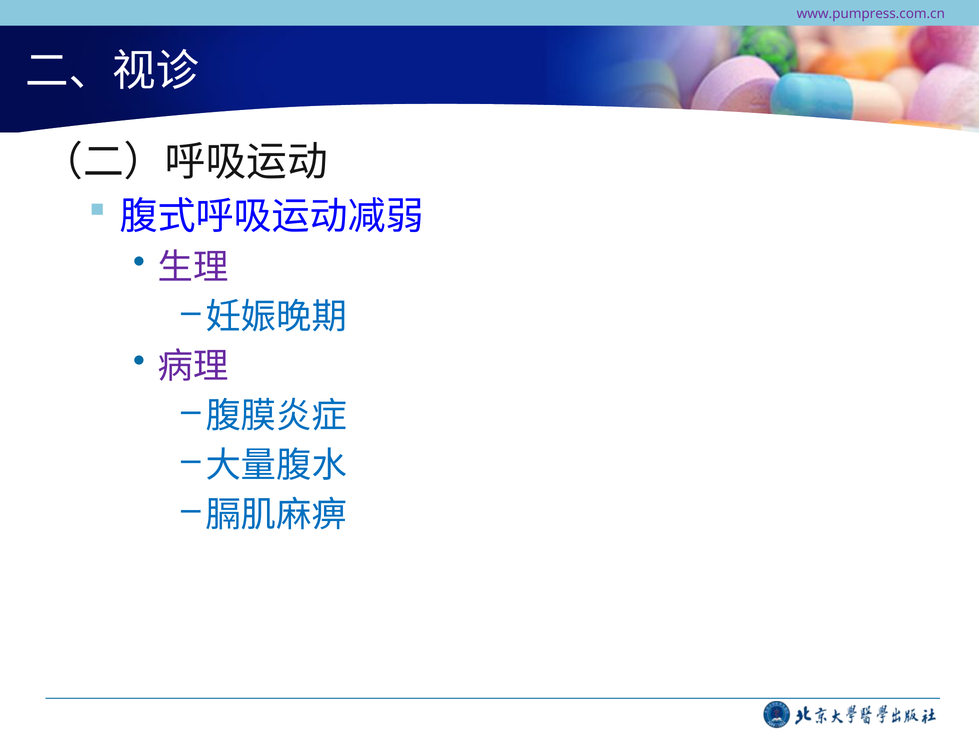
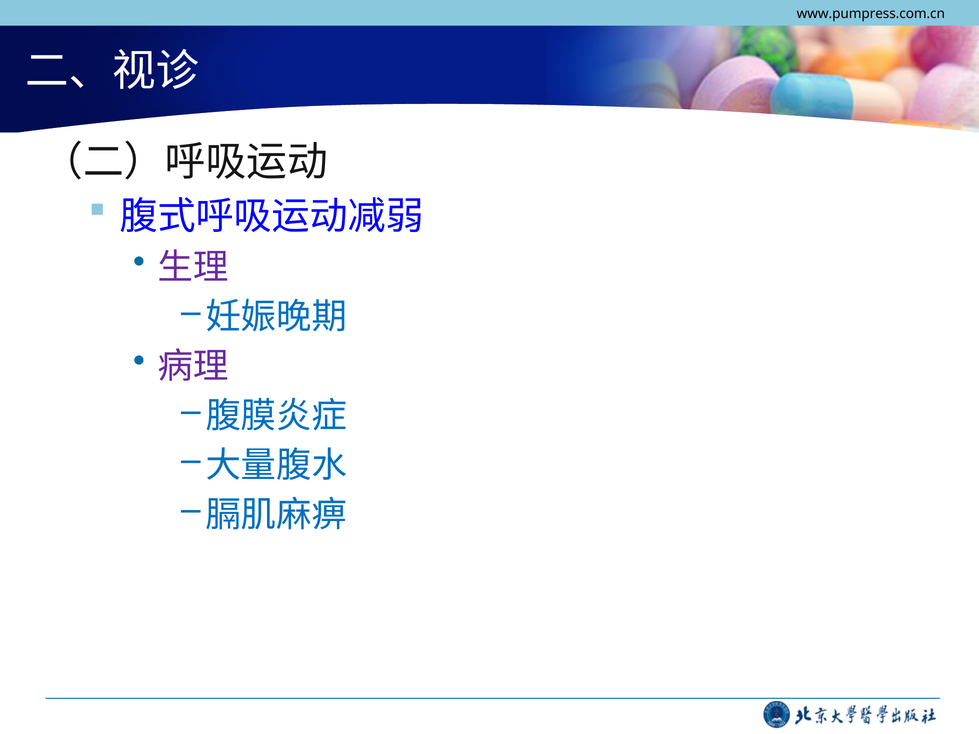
www.pumpress.com.cn colour: purple -> black (871, 14)
